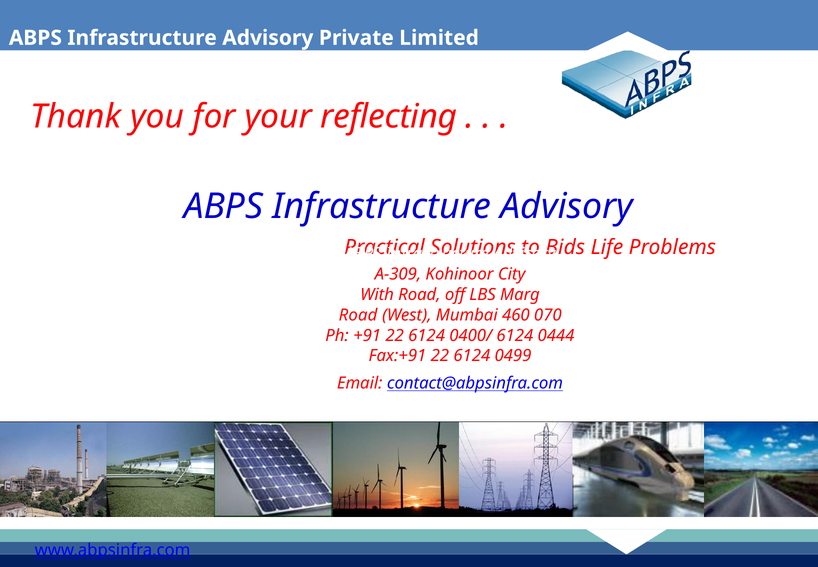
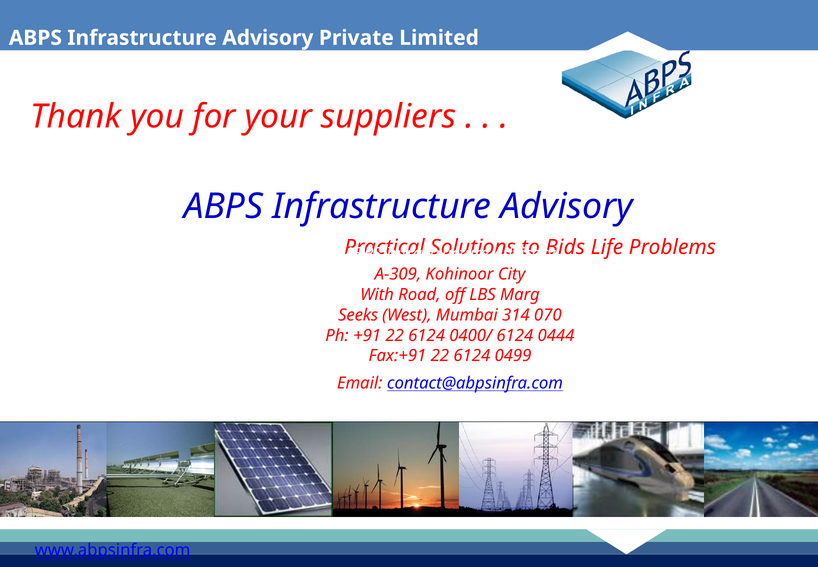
reflecting: reflecting -> suppliers (388, 116)
Road: Road -> Seeks (358, 315)
460: 460 -> 314 (516, 315)
